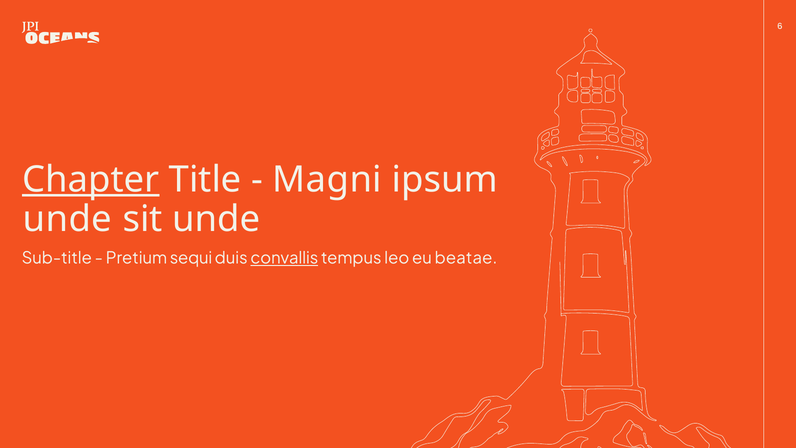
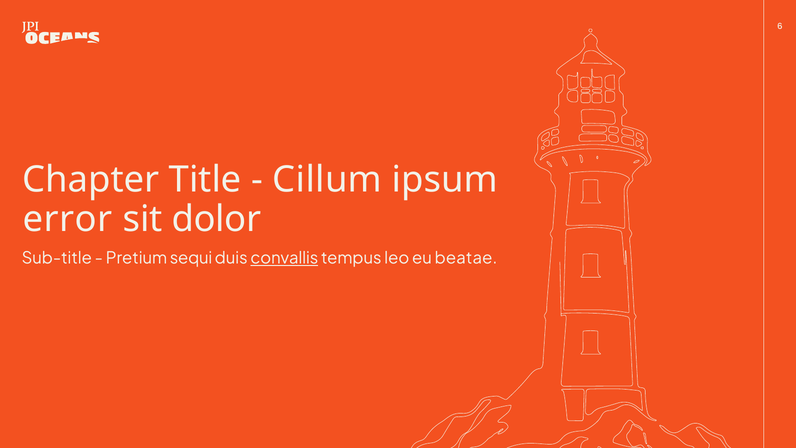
Chapter underline: present -> none (91, 179)
Magni: Magni -> Cillum (327, 179)
unde: unde -> error (67, 219)
sit unde: unde -> dolor (216, 219)
